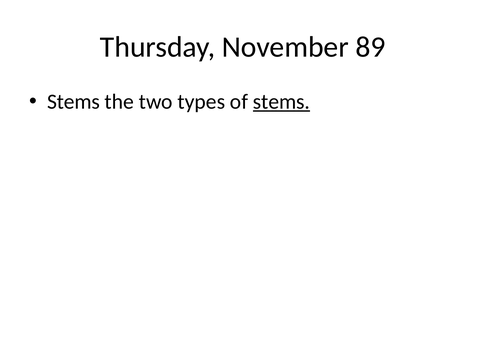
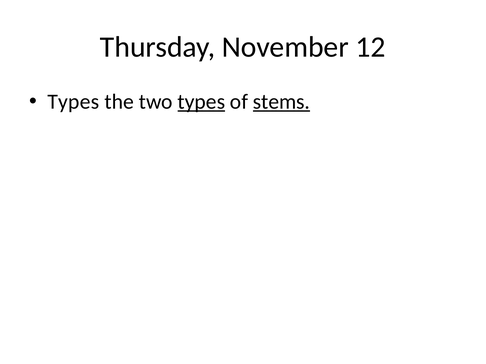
89: 89 -> 12 (371, 47)
Stems: Stems -> Types (73, 102)
types underline: none -> present (201, 102)
